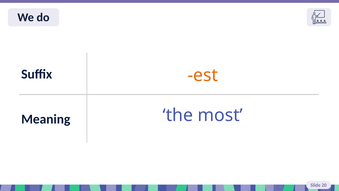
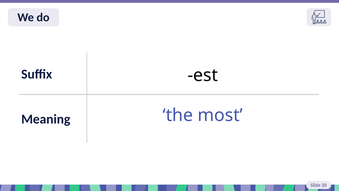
est colour: orange -> black (203, 75)
